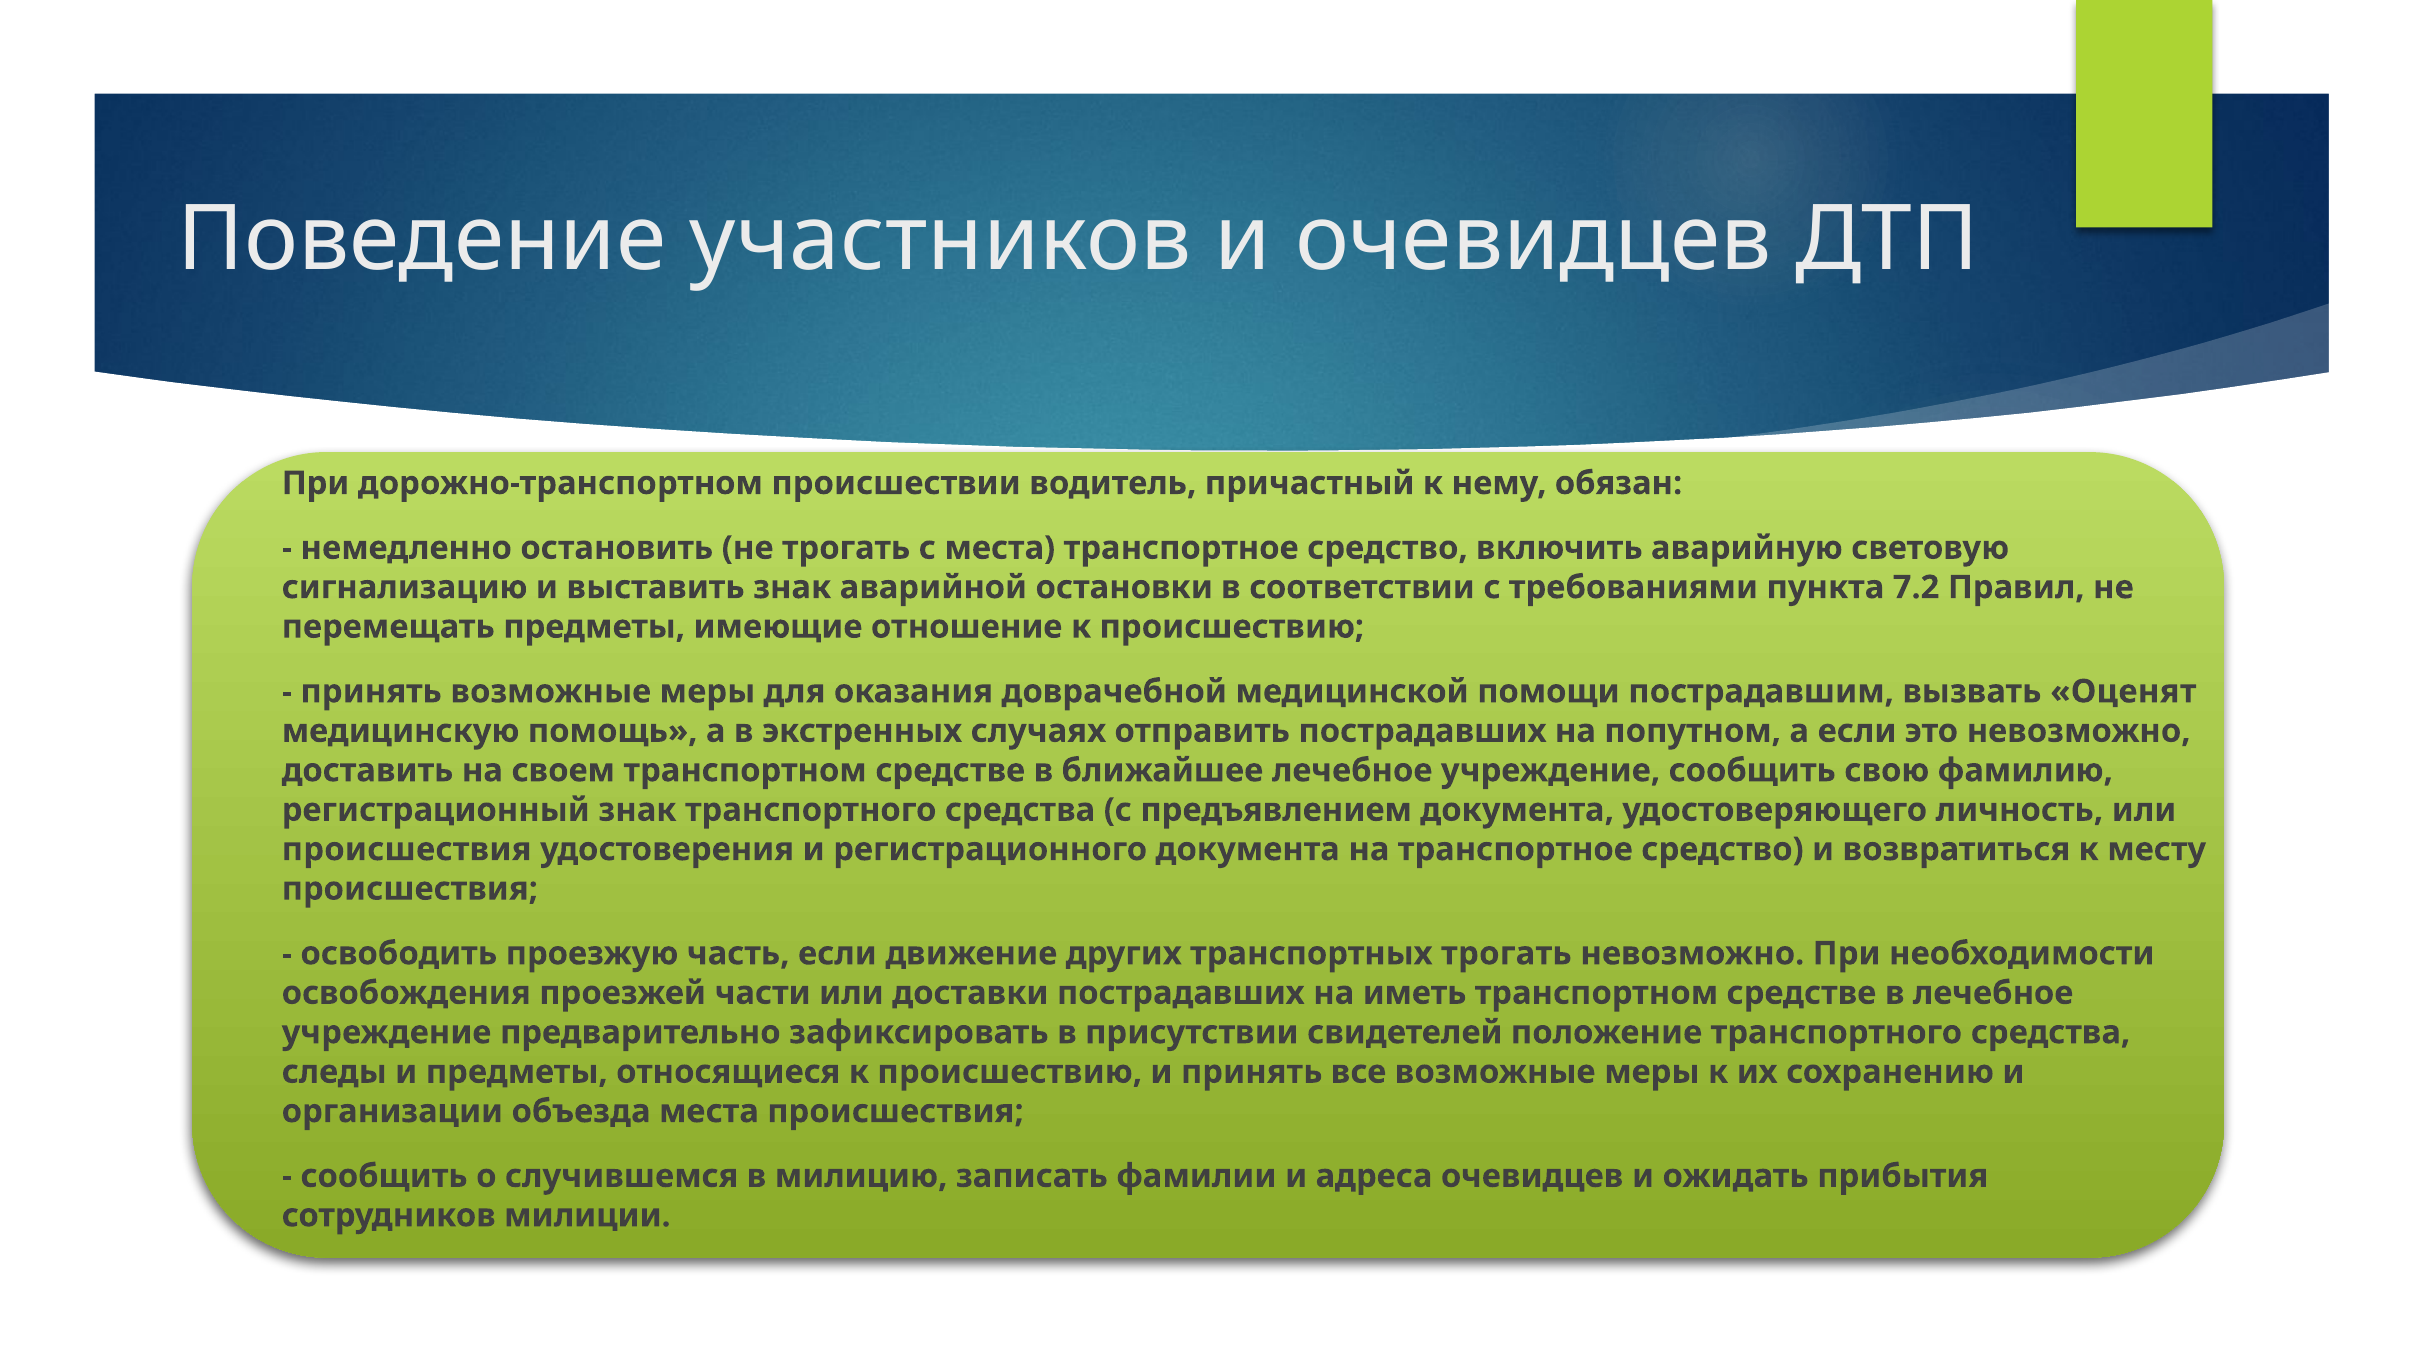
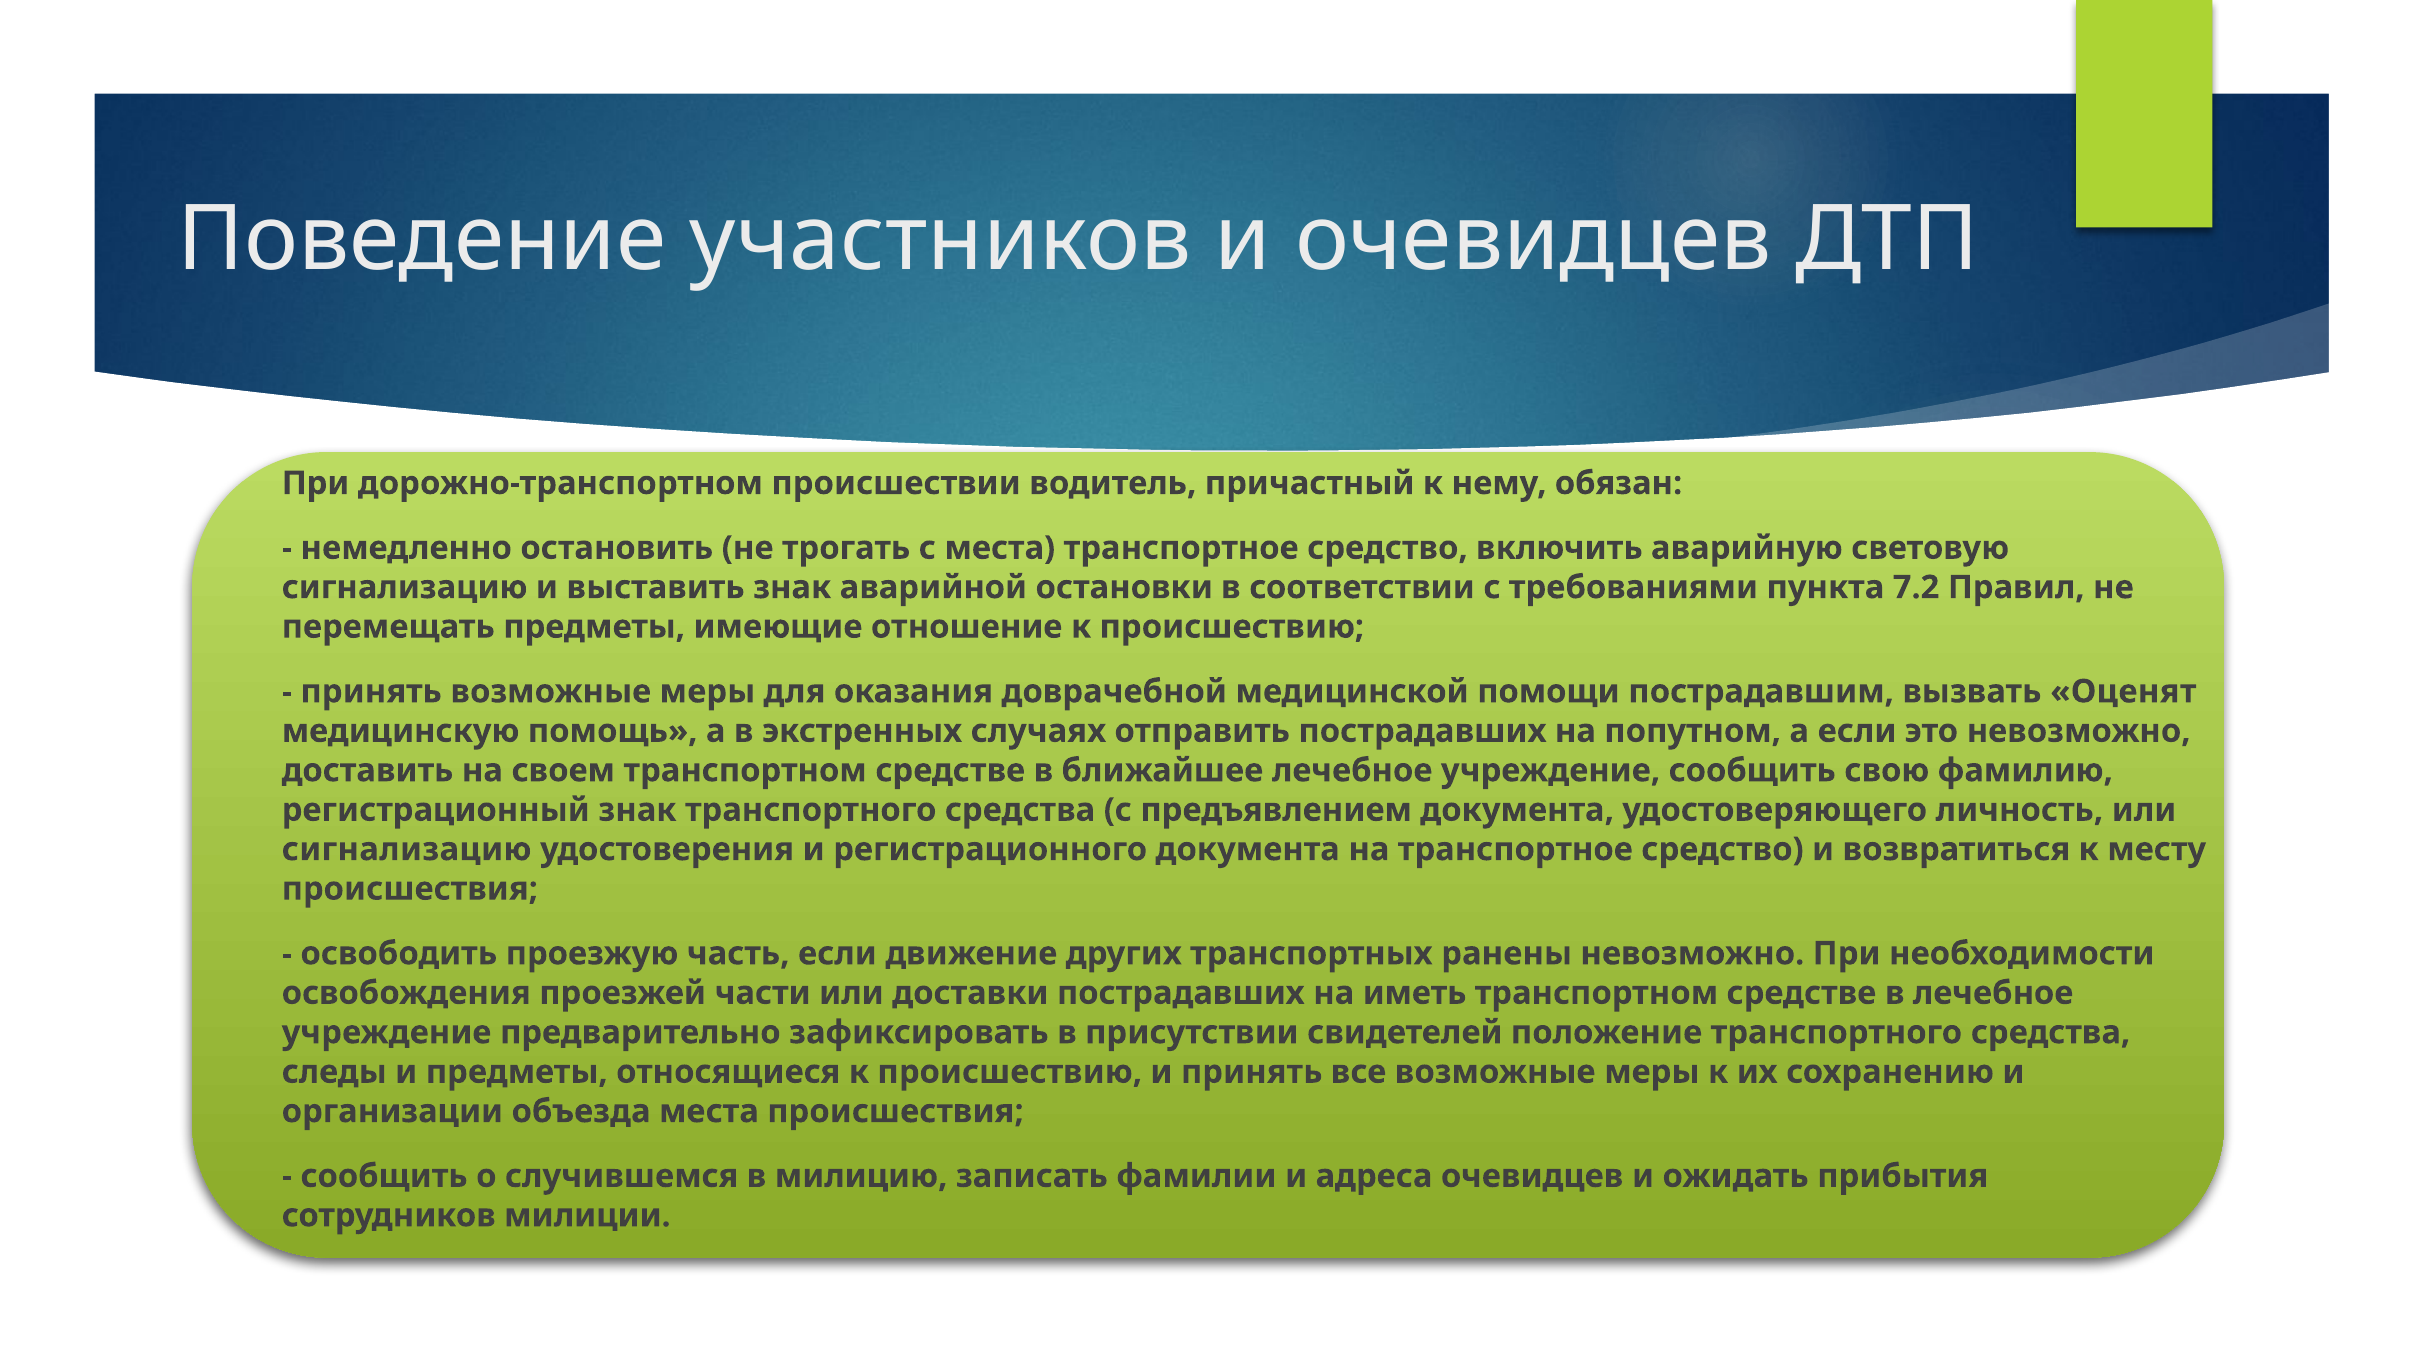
происшествия: происшествия -> сигнализацию (407, 849)
транспортных трогать: трогать -> ранены (1507, 954)
